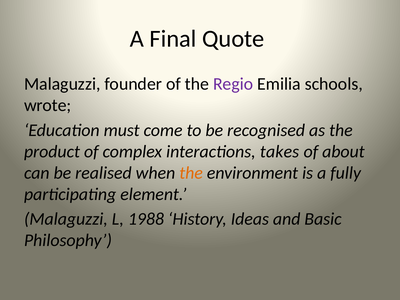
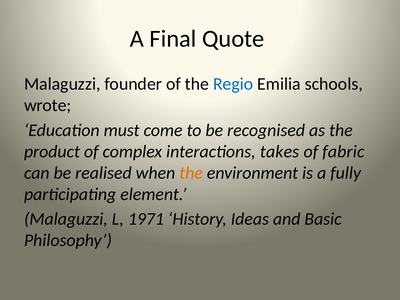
Regio colour: purple -> blue (233, 84)
about: about -> fabric (343, 151)
1988: 1988 -> 1971 (146, 219)
